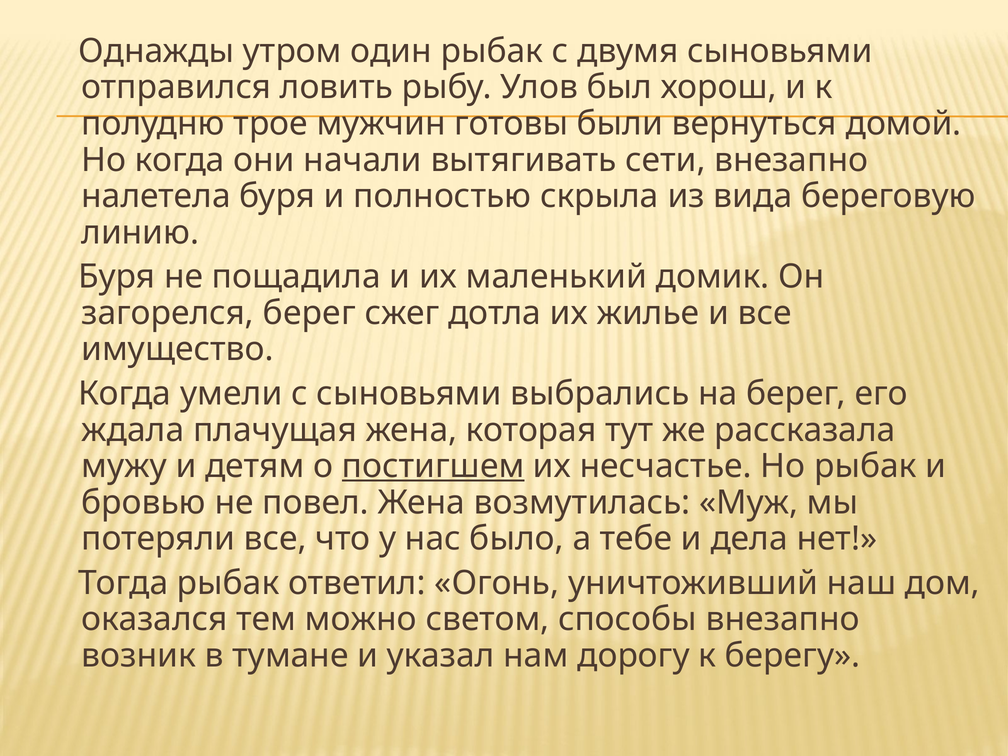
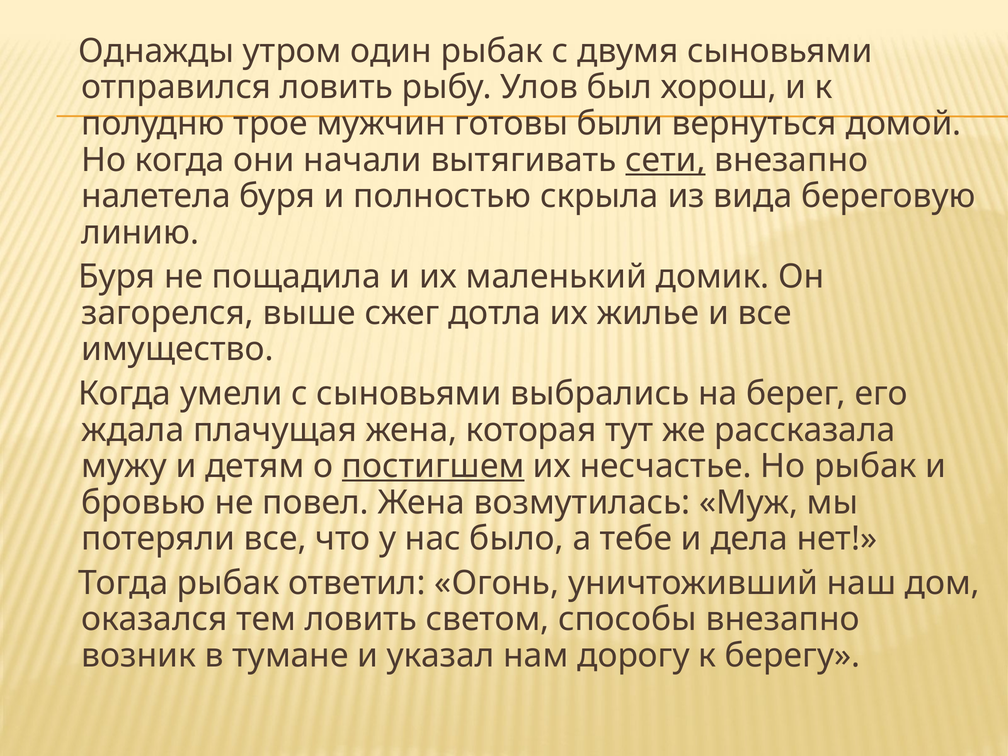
сети underline: none -> present (665, 160)
загорелся берег: берег -> выше (309, 313)
тем можно: можно -> ловить (361, 619)
